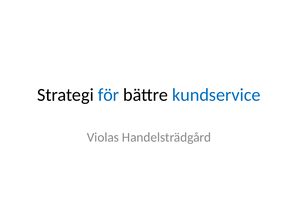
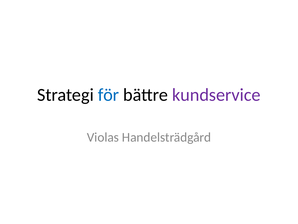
kundservice colour: blue -> purple (216, 95)
